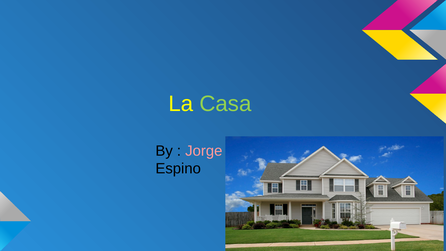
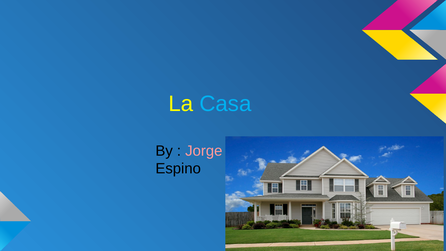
Casa colour: light green -> light blue (225, 104)
